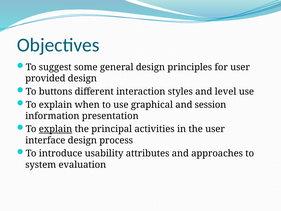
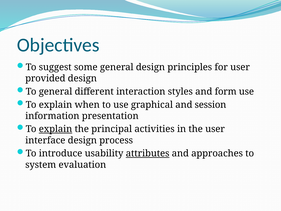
To buttons: buttons -> general (56, 91)
level: level -> form (226, 91)
attributes underline: none -> present (148, 153)
